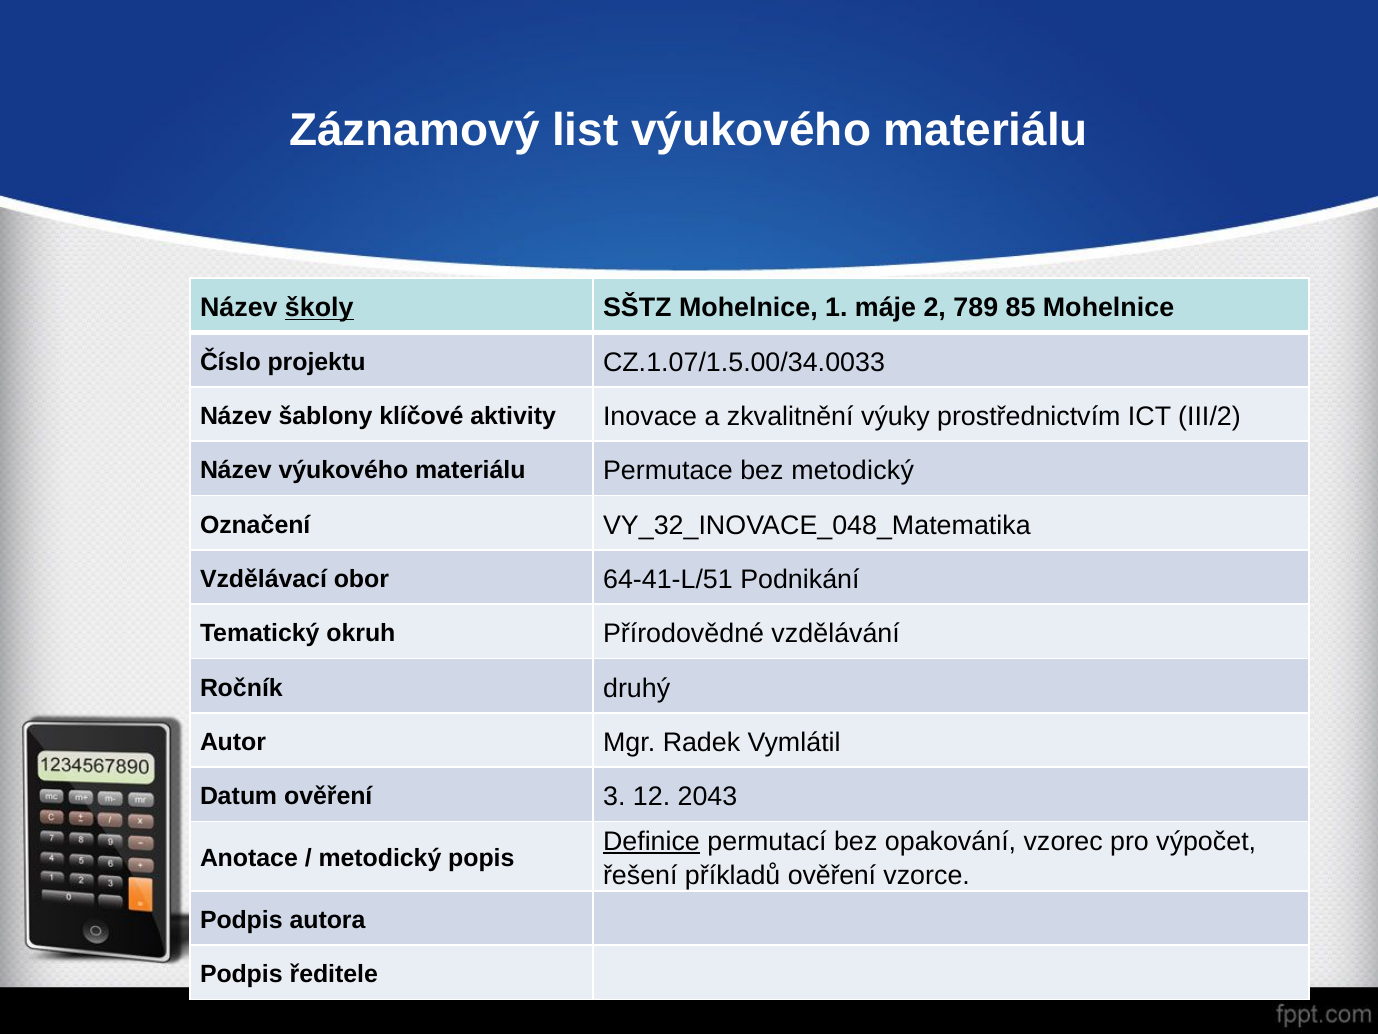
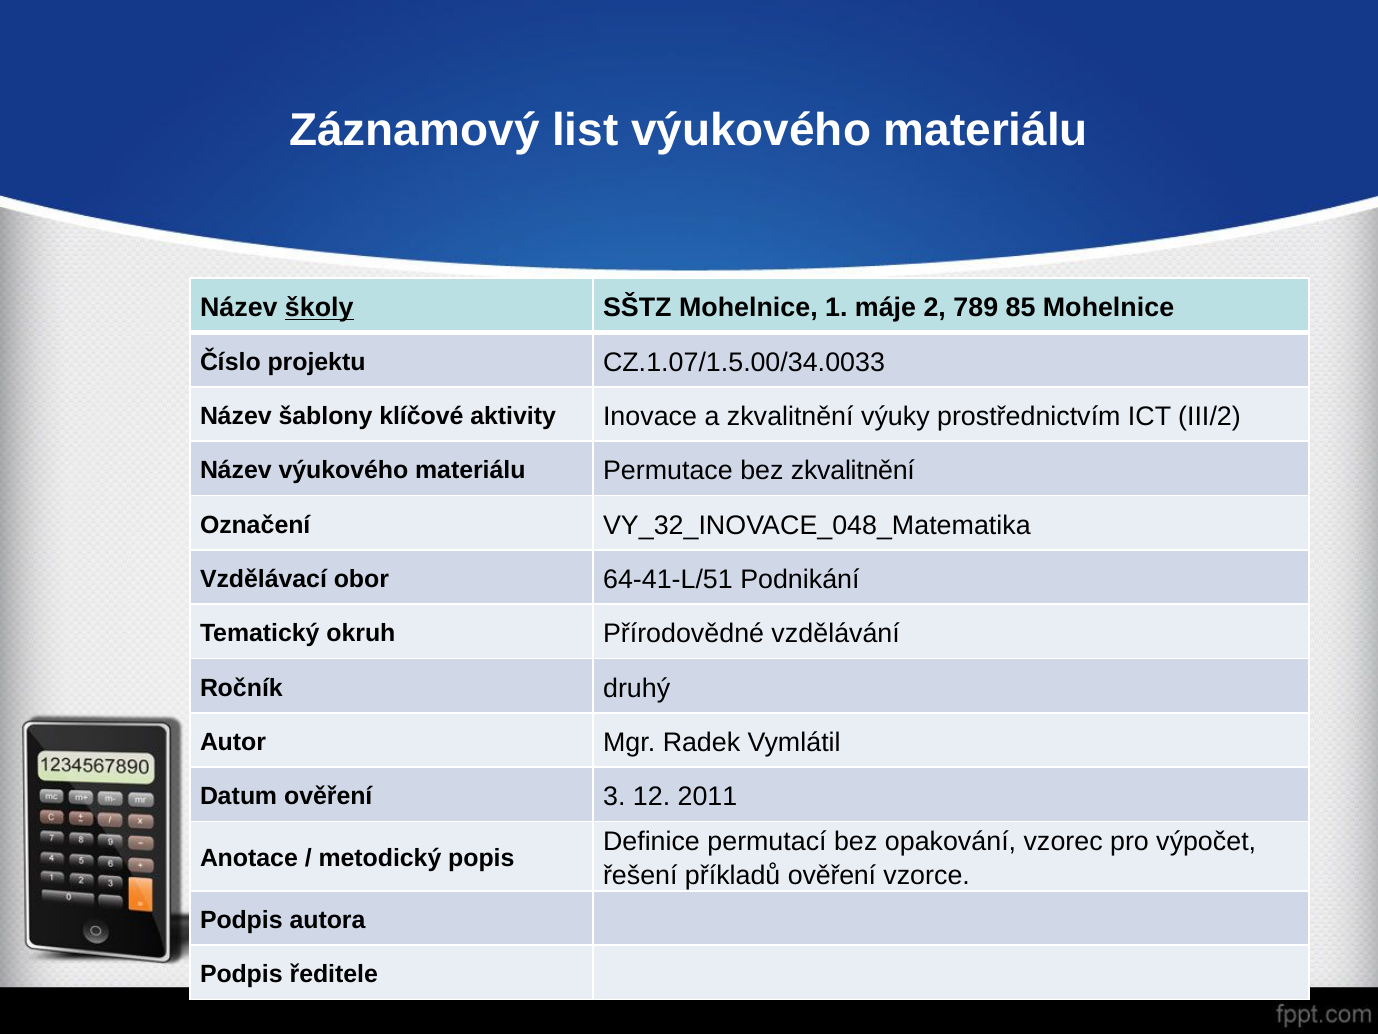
bez metodický: metodický -> zkvalitnění (853, 471)
2043: 2043 -> 2011 (707, 797)
Definice underline: present -> none (652, 841)
